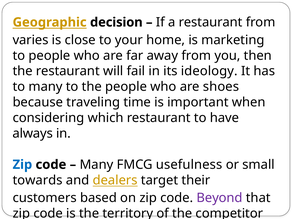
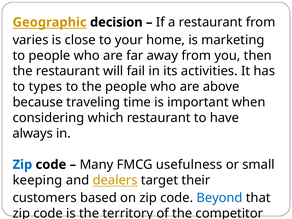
ideology: ideology -> activities (209, 71)
to many: many -> types (45, 87)
shoes: shoes -> above (221, 87)
towards: towards -> keeping (38, 180)
Beyond colour: purple -> blue (220, 198)
